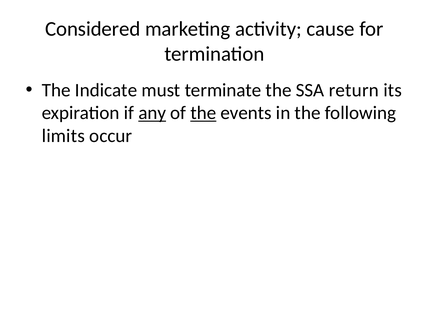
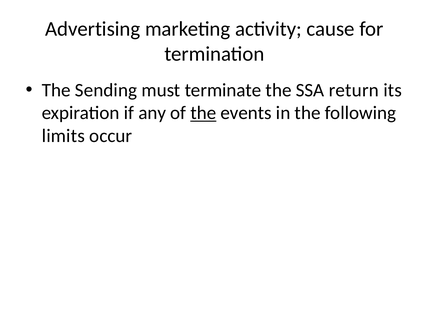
Considered: Considered -> Advertising (93, 29)
Indicate: Indicate -> Sending (106, 90)
any underline: present -> none (152, 113)
